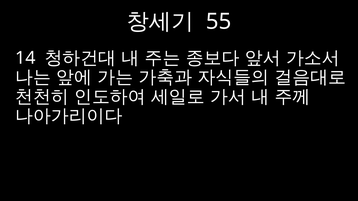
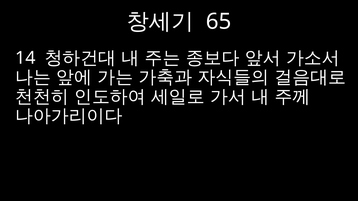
55: 55 -> 65 (219, 22)
